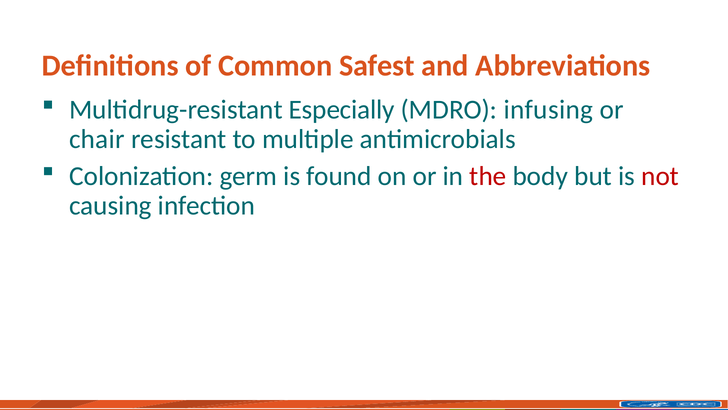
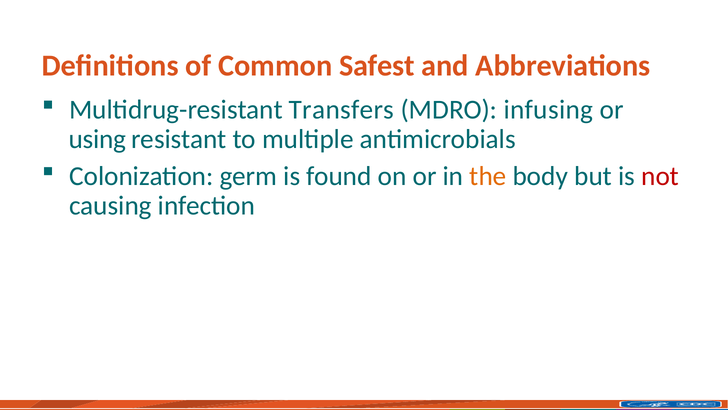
Especially: Especially -> Transfers (341, 110)
chair: chair -> using (97, 139)
the colour: red -> orange (488, 176)
